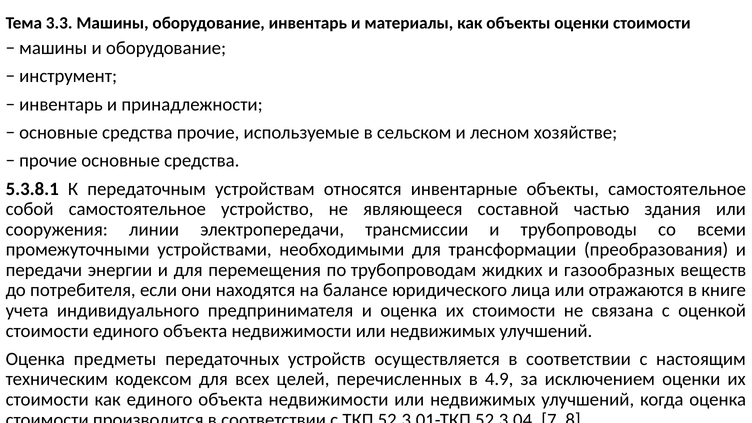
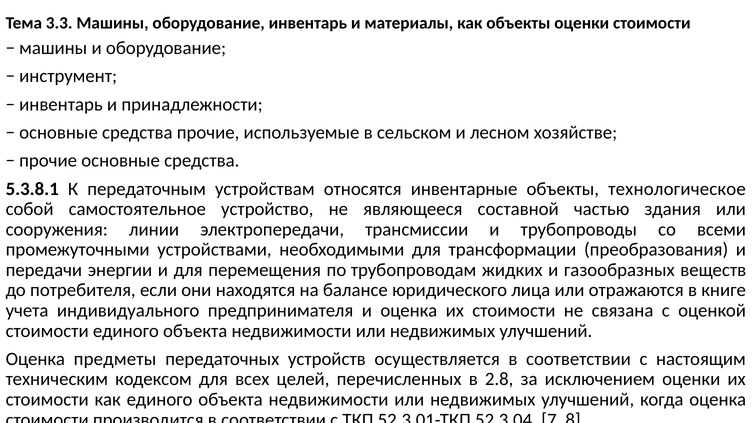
объекты самостоятельное: самостоятельное -> технологическое (677, 189)
4.9: 4.9 -> 2.8 (499, 379)
